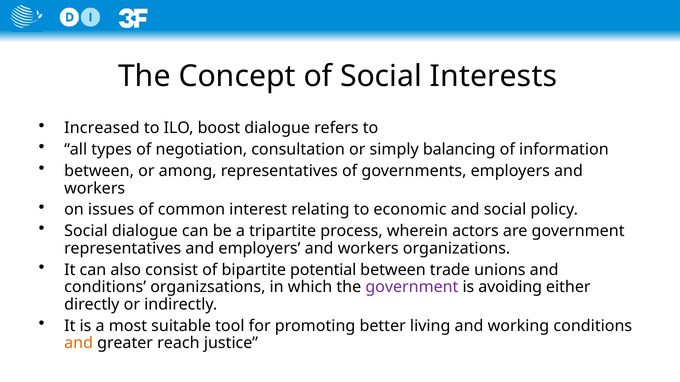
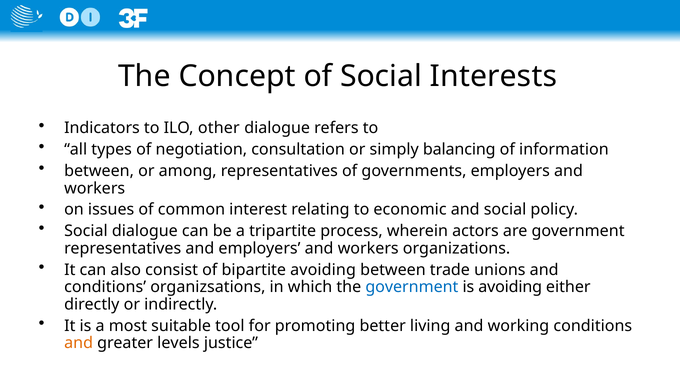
Increased: Increased -> Indicators (102, 128)
boost: boost -> other (219, 128)
bipartite potential: potential -> avoiding (323, 270)
government colour: purple -> blue (412, 287)
reach: reach -> levels (178, 344)
